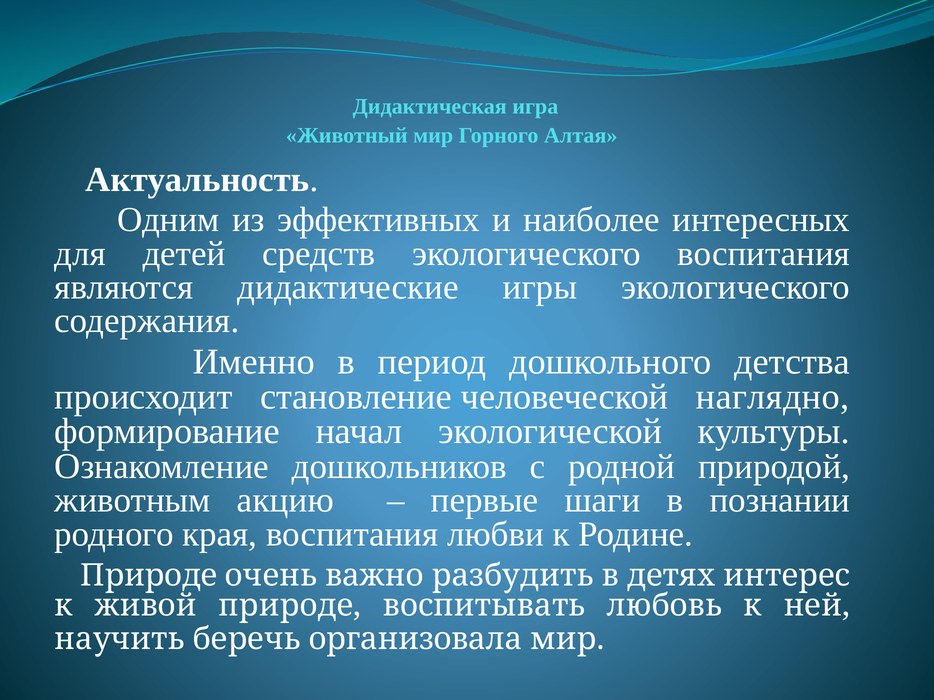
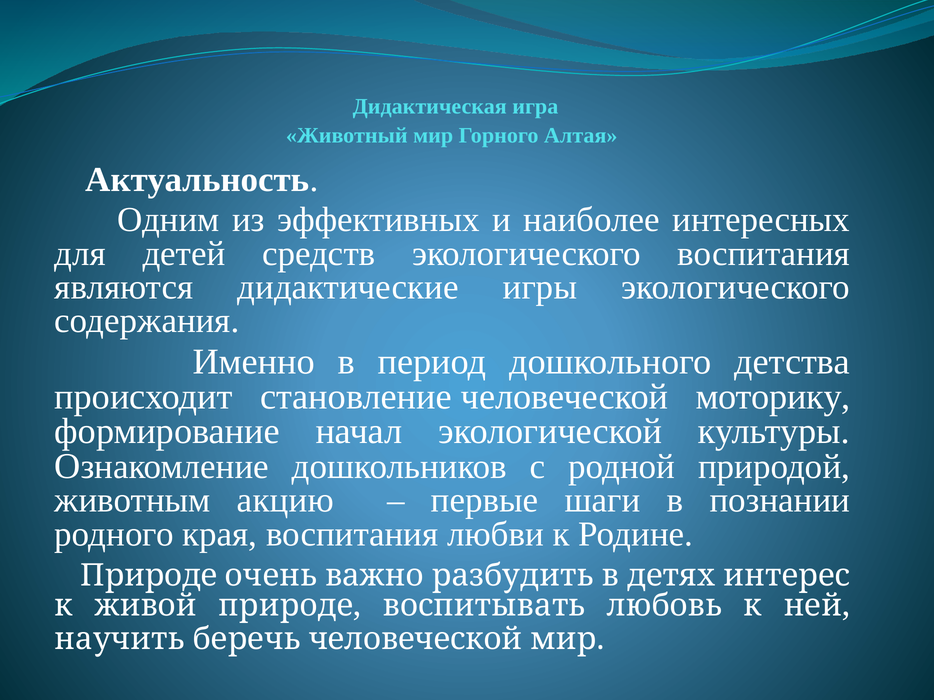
наглядно: наглядно -> моторику (773, 397)
беречь организовала: организовала -> человеческой (416, 639)
